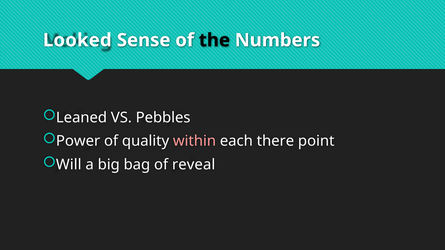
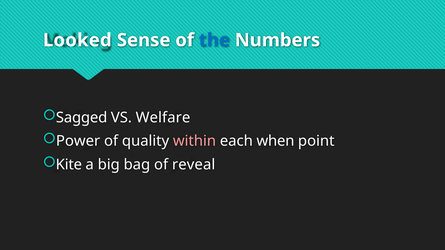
the colour: black -> blue (214, 40)
Leaned: Leaned -> Sagged (82, 118)
Pebbles: Pebbles -> Welfare (163, 118)
there: there -> when (276, 141)
Will: Will -> Kite (69, 165)
